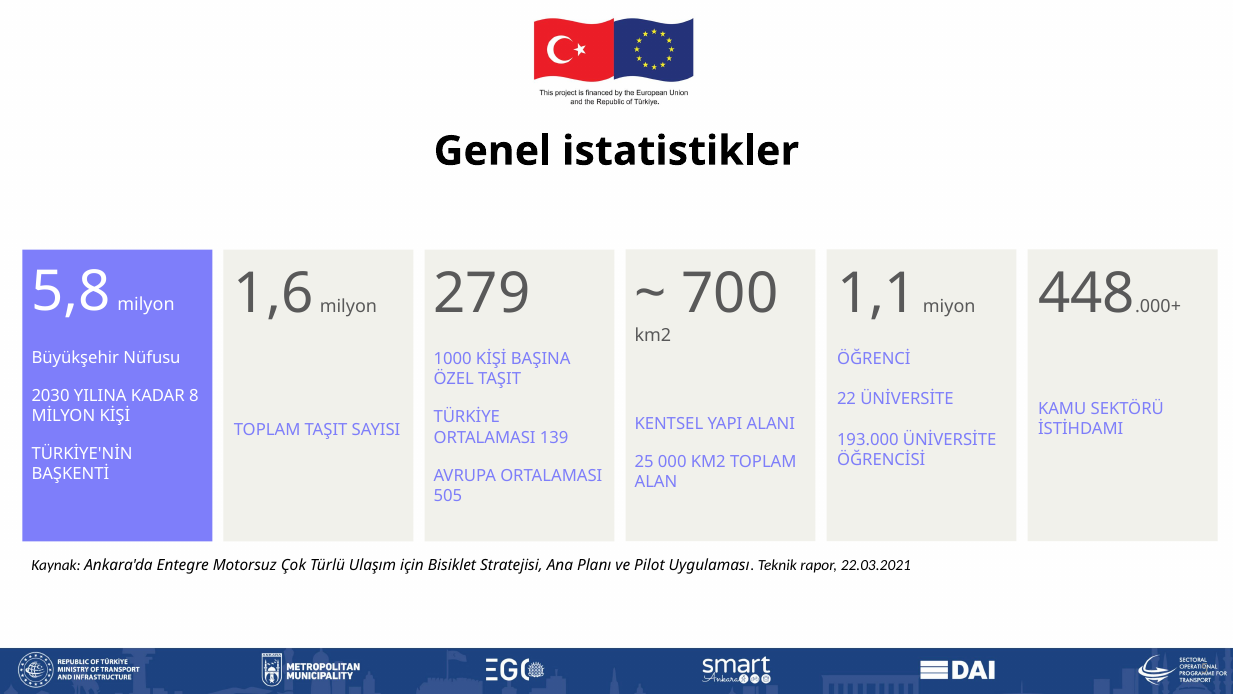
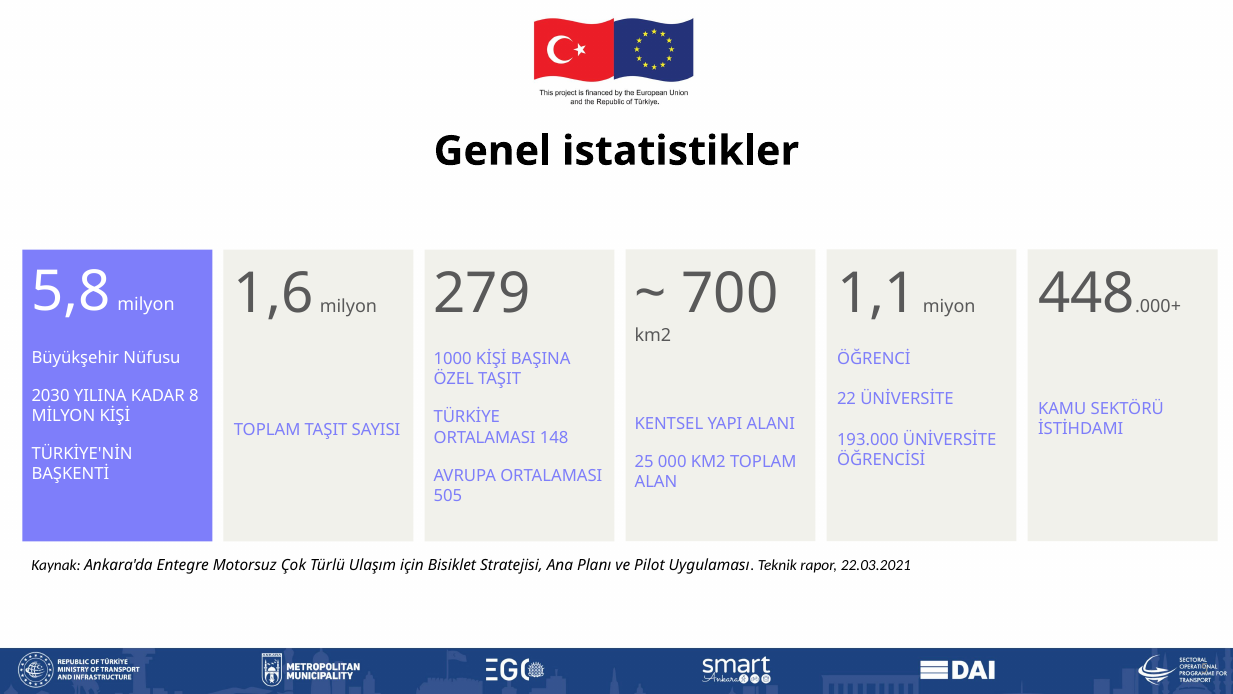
139: 139 -> 148 (554, 437)
